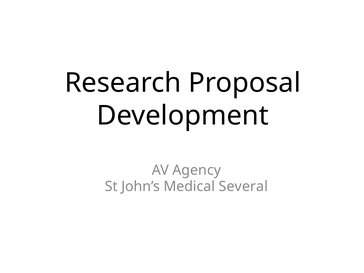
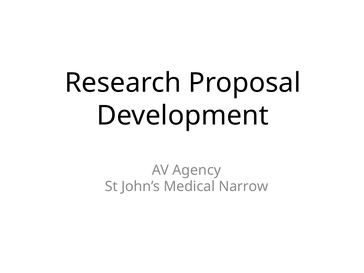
Several: Several -> Narrow (243, 187)
